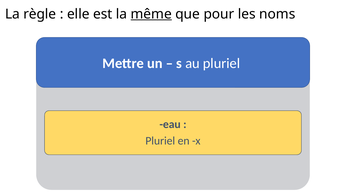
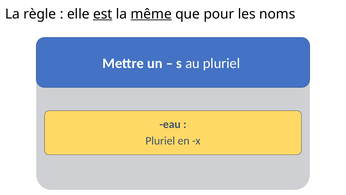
est underline: none -> present (103, 14)
